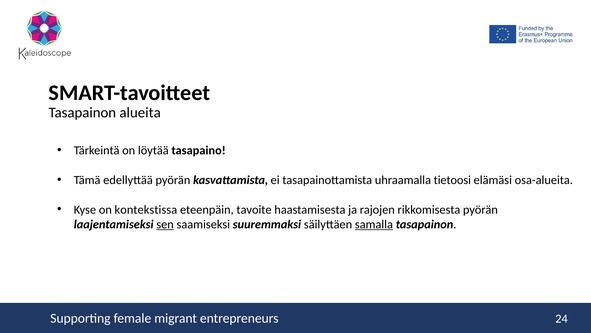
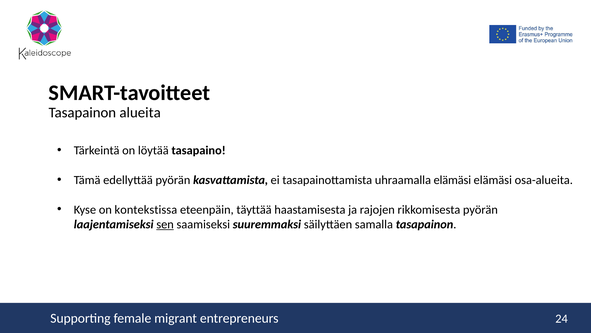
uhraamalla tietoosi: tietoosi -> elämäsi (452, 180)
tavoite: tavoite -> täyttää (254, 209)
samalla underline: present -> none (374, 224)
